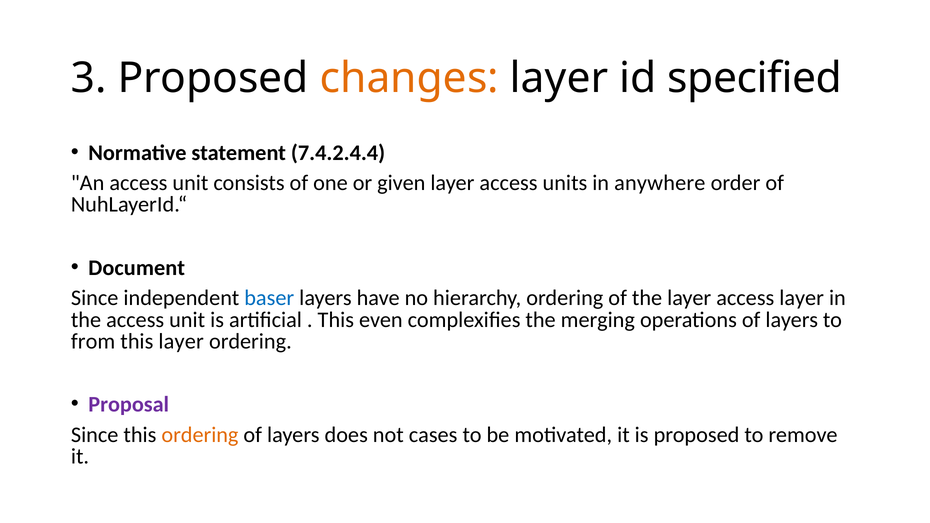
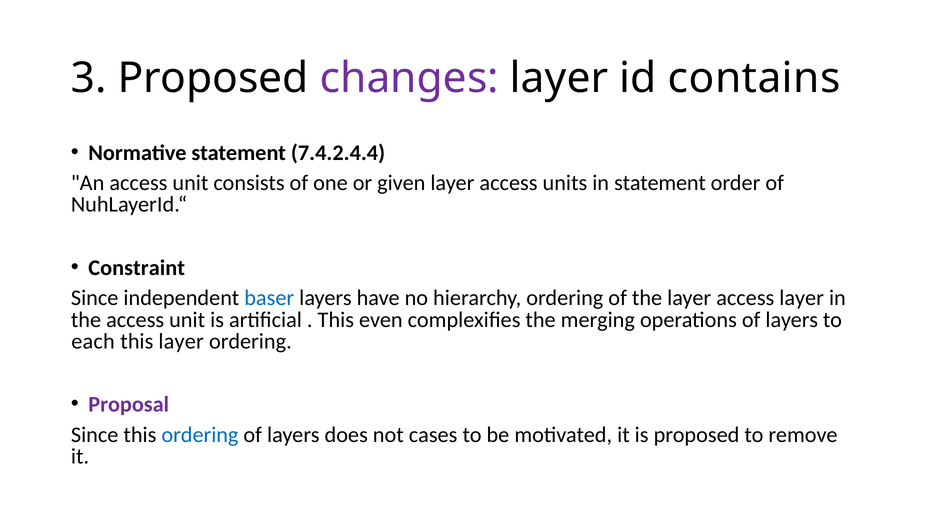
changes colour: orange -> purple (409, 78)
specified: specified -> contains (754, 78)
in anywhere: anywhere -> statement (660, 183)
Document: Document -> Constraint (137, 268)
from: from -> each (93, 341)
ordering colour: orange -> blue (200, 435)
